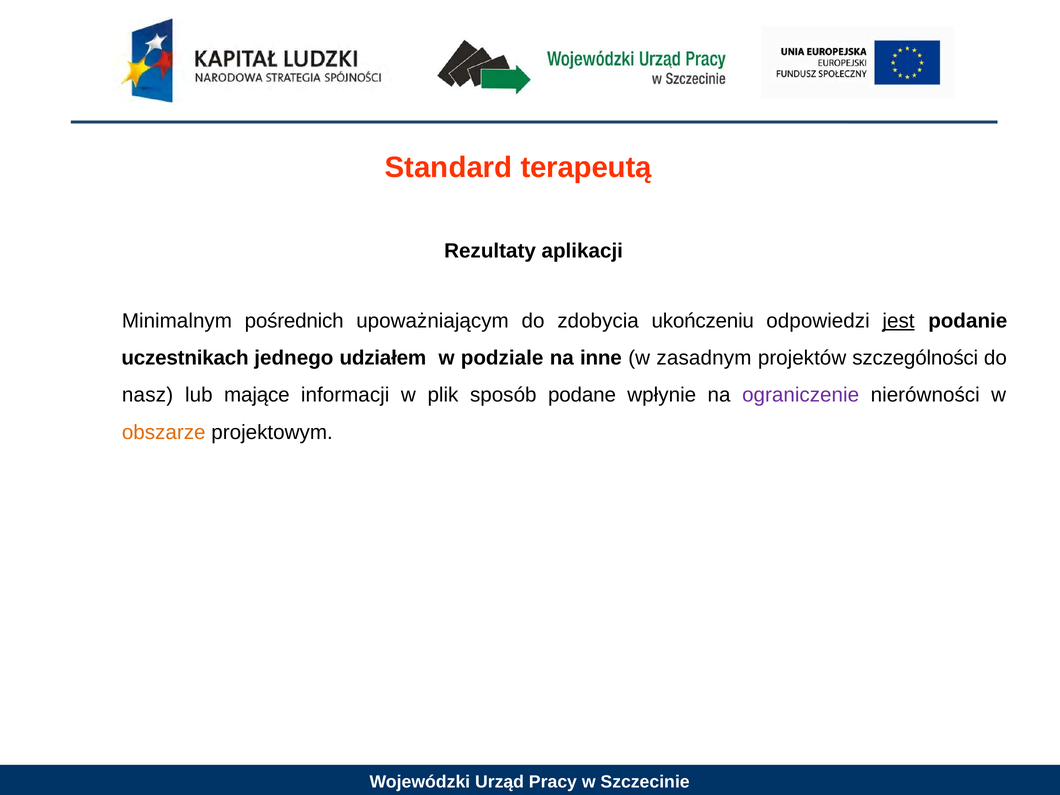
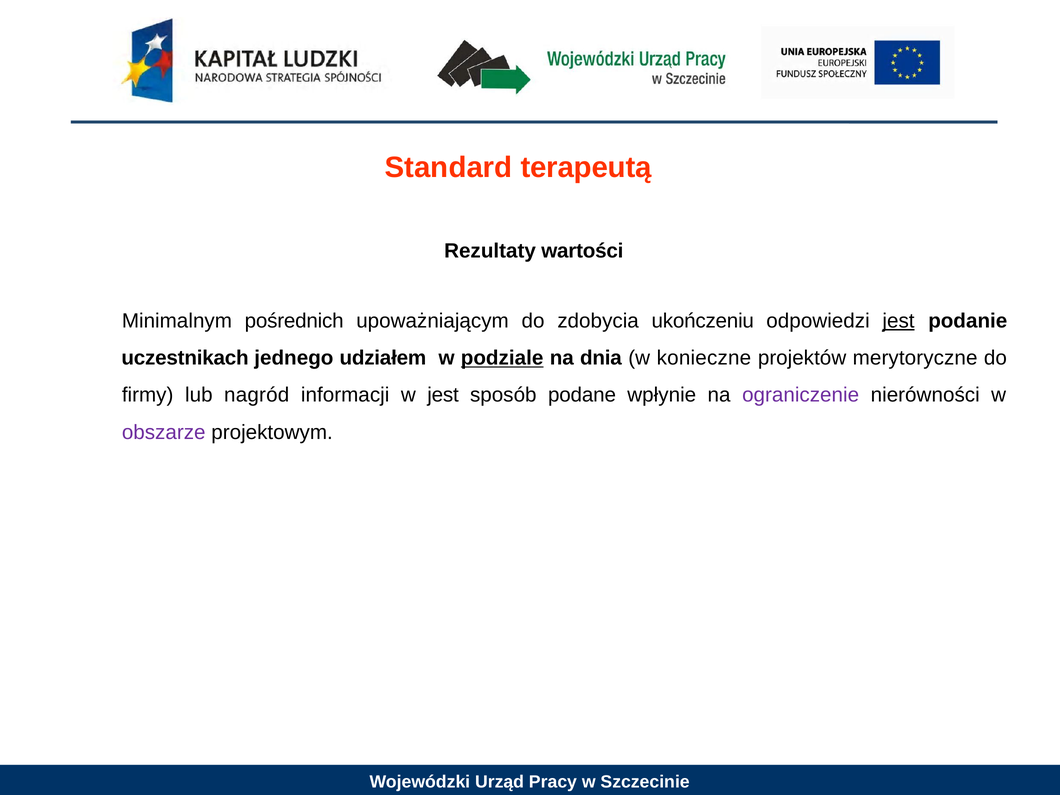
aplikacji: aplikacji -> wartości (582, 251)
podziale underline: none -> present (502, 358)
inne: inne -> dnia (601, 358)
zasadnym: zasadnym -> konieczne (704, 358)
szczególności: szczególności -> merytoryczne (915, 358)
nasz: nasz -> firmy (148, 395)
mające: mające -> nagród (257, 395)
w plik: plik -> jest (443, 395)
obszarze colour: orange -> purple (164, 432)
